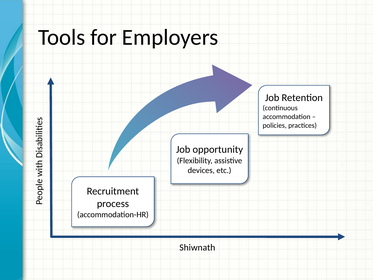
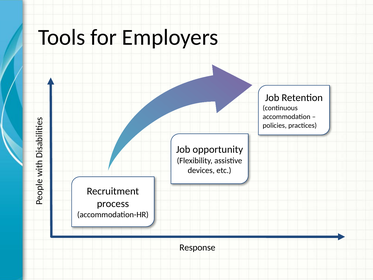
Shiwnath: Shiwnath -> Response (197, 247)
